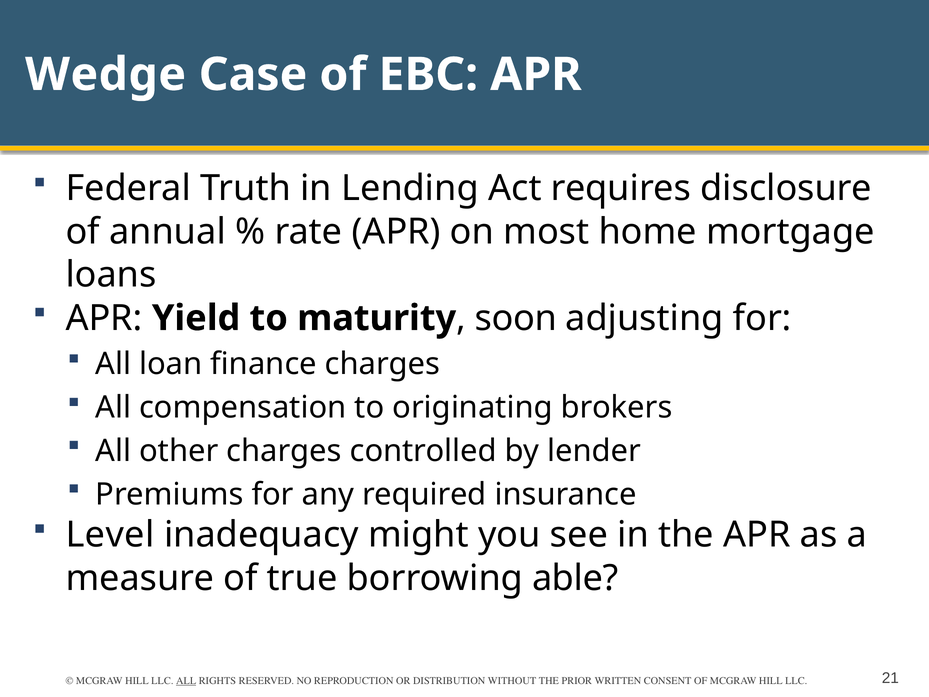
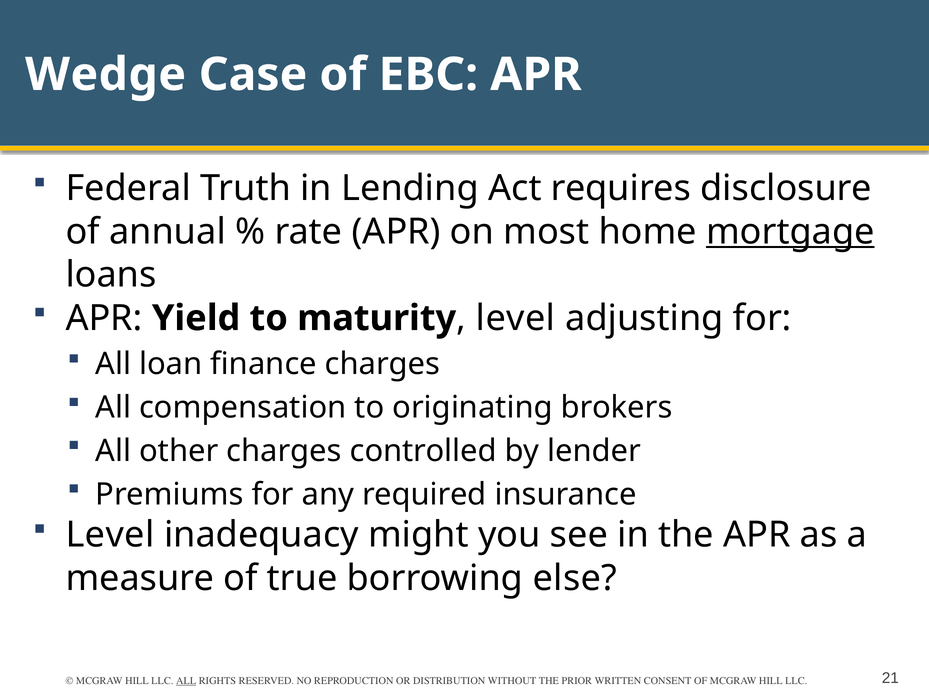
mortgage underline: none -> present (790, 232)
soon: soon -> level (516, 318)
able: able -> else (575, 578)
